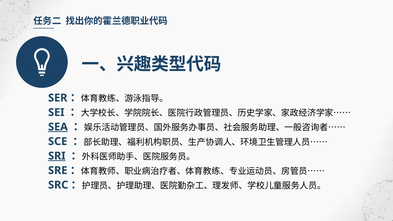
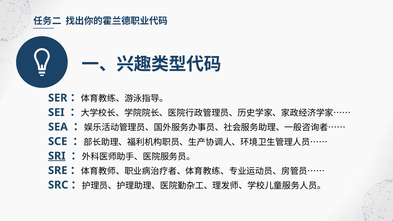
SEA underline: present -> none (58, 127)
